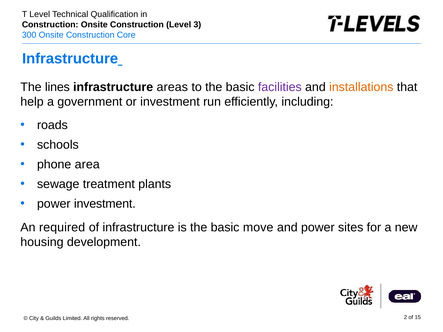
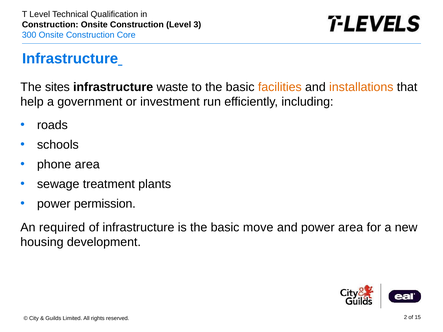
lines: lines -> sites (57, 87)
areas: areas -> waste (172, 87)
facilities colour: purple -> orange (280, 87)
power investment: investment -> permission (105, 204)
power sites: sites -> area (351, 227)
